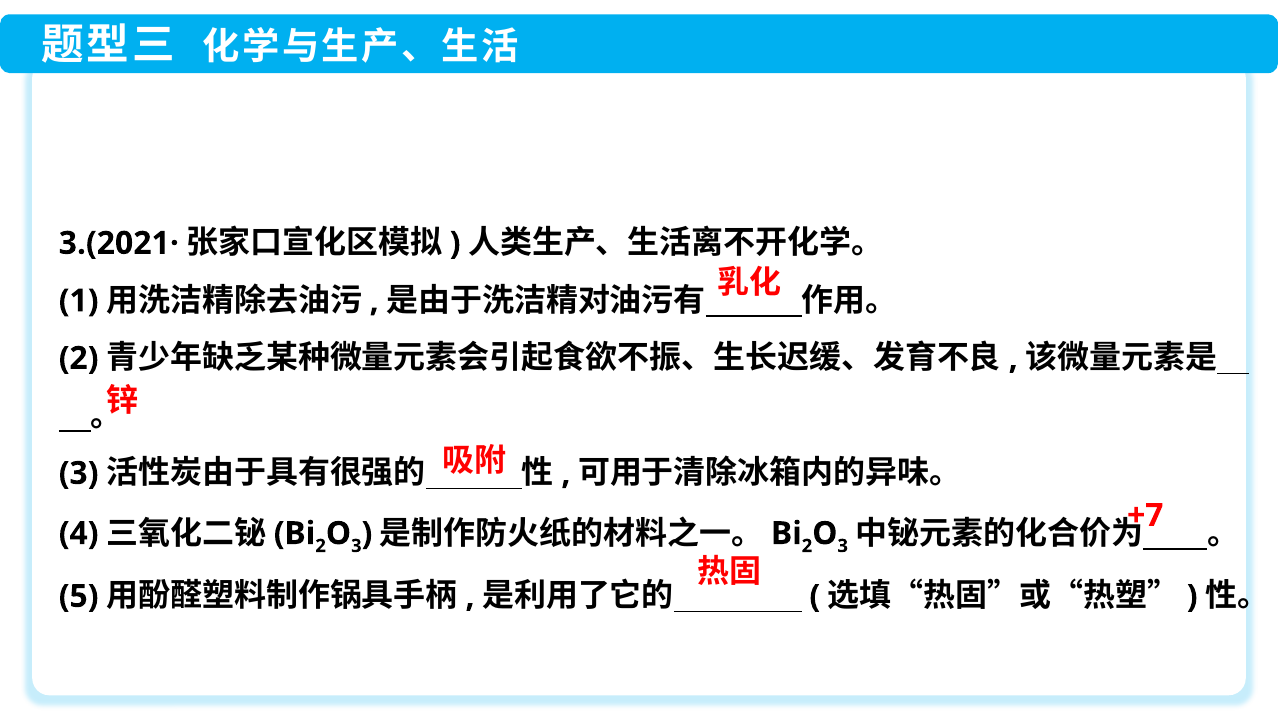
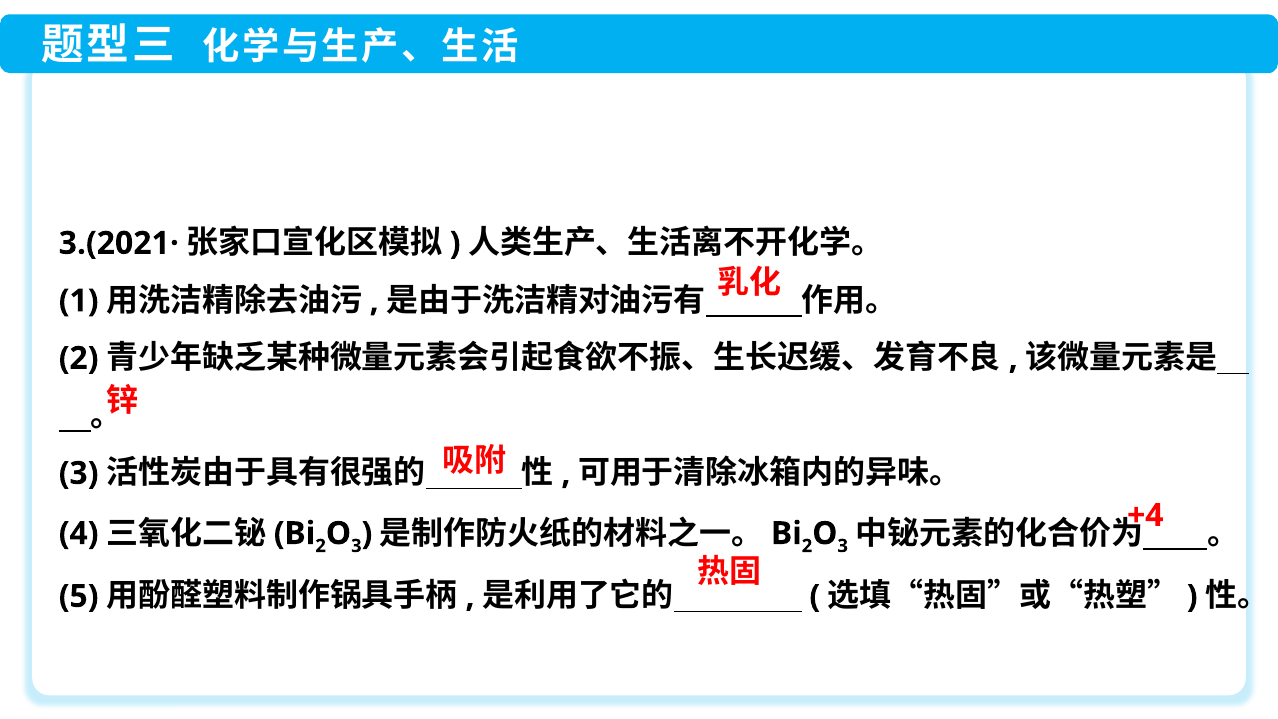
+7: +7 -> +4 (1145, 515)
